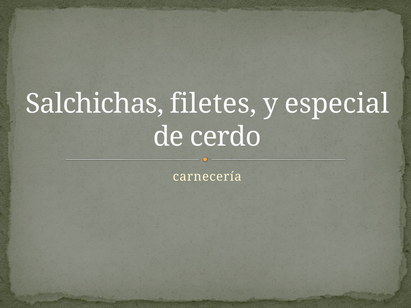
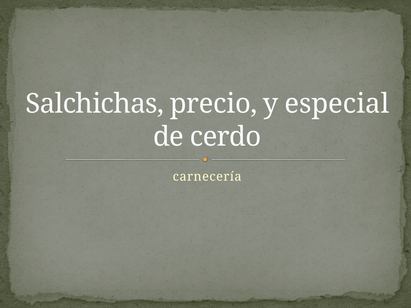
filetes: filetes -> precio (214, 104)
